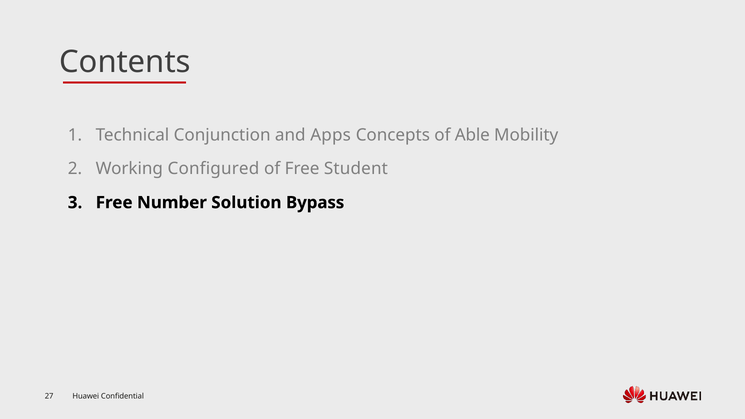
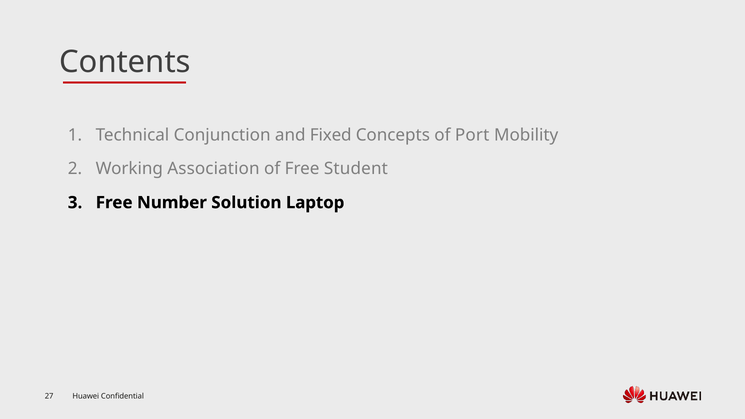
Apps: Apps -> Fixed (331, 135)
Able: Able -> Port (472, 135)
Configured: Configured -> Association (213, 169)
Bypass: Bypass -> Laptop (315, 203)
